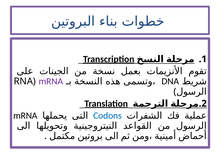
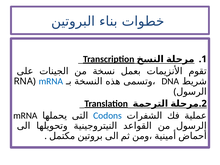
mRNA colour: purple -> blue (51, 81)
